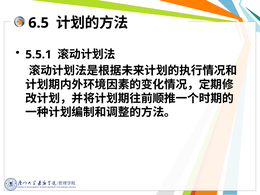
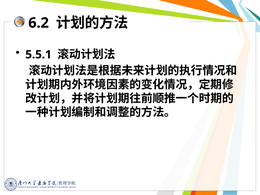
6.5: 6.5 -> 6.2 (39, 23)
